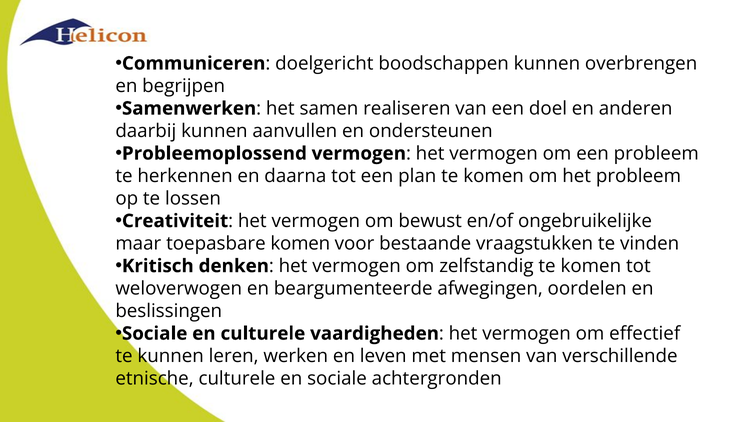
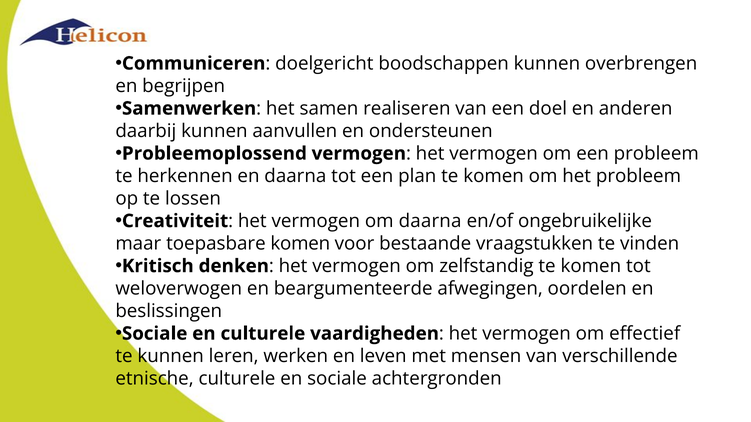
om bewust: bewust -> daarna (430, 221)
